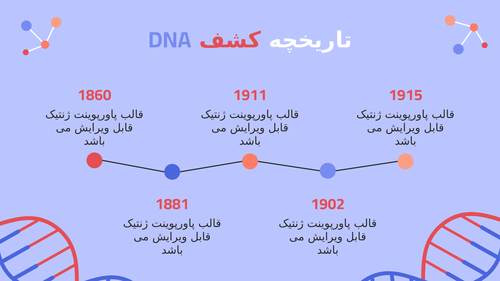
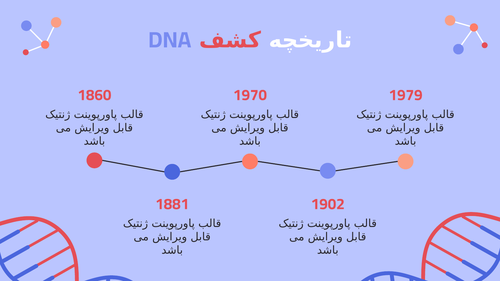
1911: 1911 -> 1970 (250, 95)
1915: 1915 -> 1979 (406, 95)
